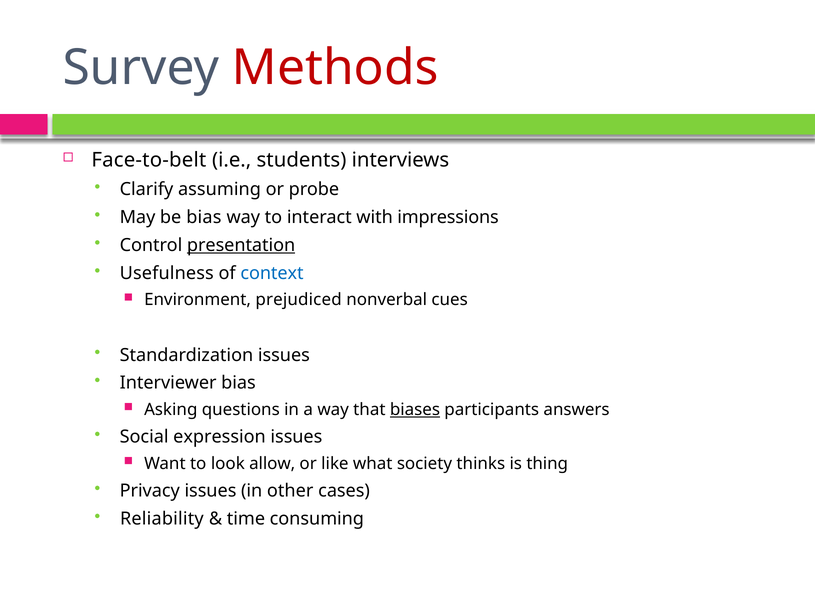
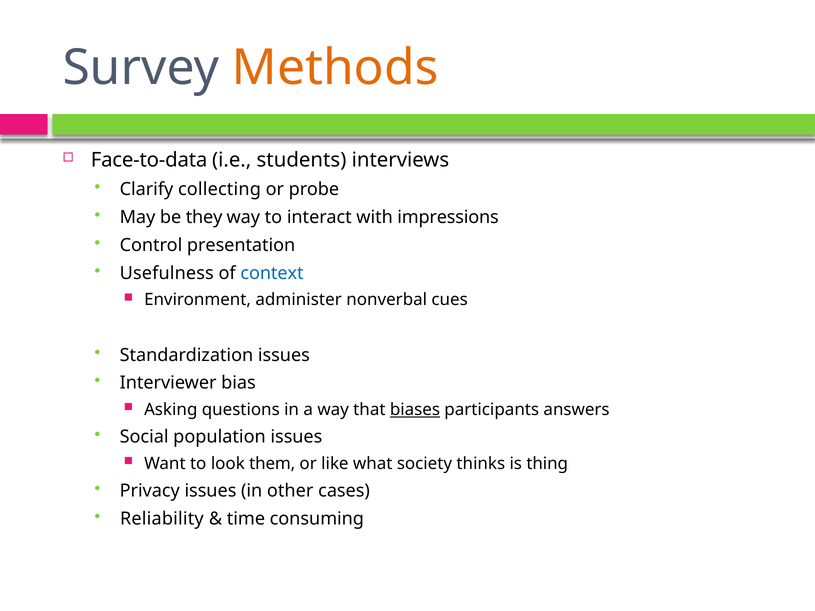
Methods colour: red -> orange (335, 68)
Face-to-belt: Face-to-belt -> Face-to-data (149, 160)
assuming: assuming -> collecting (219, 189)
be bias: bias -> they (204, 217)
presentation underline: present -> none (241, 245)
prejudiced: prejudiced -> administer (299, 300)
expression: expression -> population (220, 437)
allow: allow -> them (272, 464)
